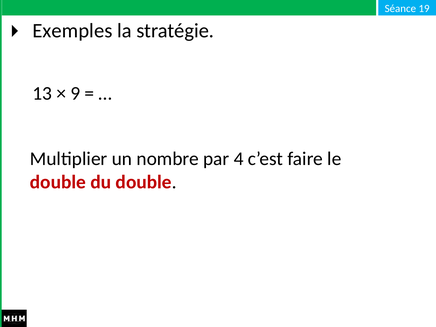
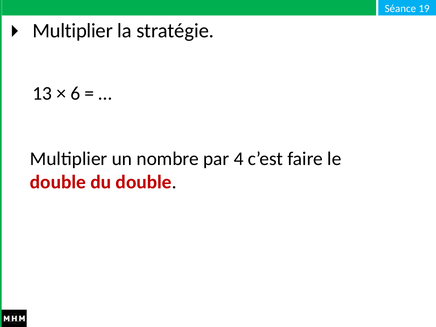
Exemples: Exemples -> Multiplier (73, 31)
9: 9 -> 6 (75, 93)
